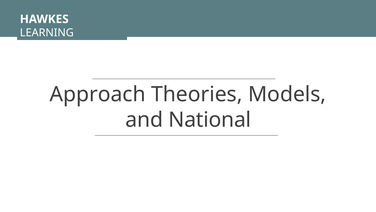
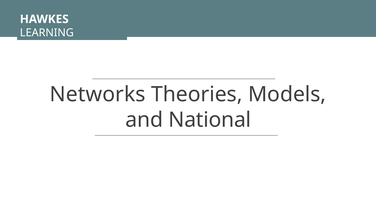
Approach: Approach -> Networks (98, 94)
